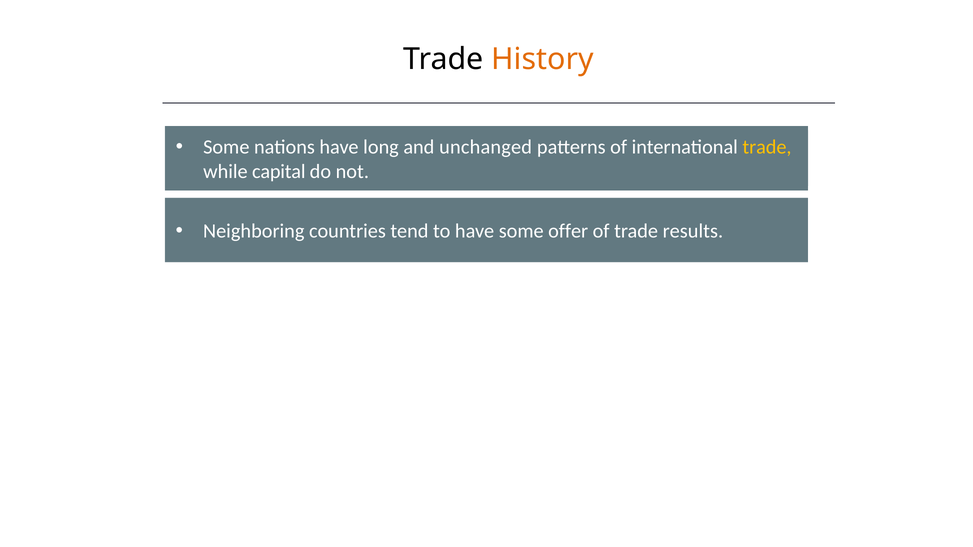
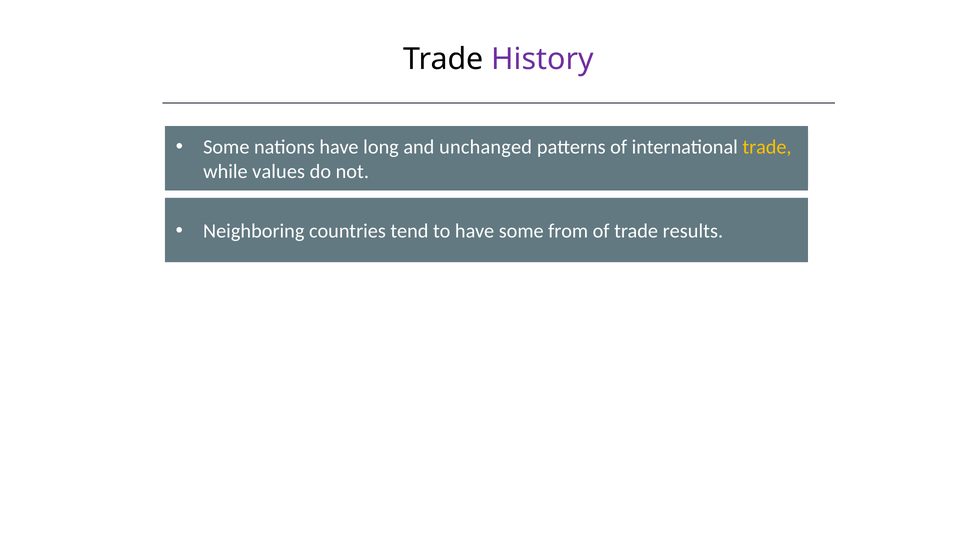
History colour: orange -> purple (543, 59)
capital: capital -> values (279, 172)
offer: offer -> from (568, 231)
